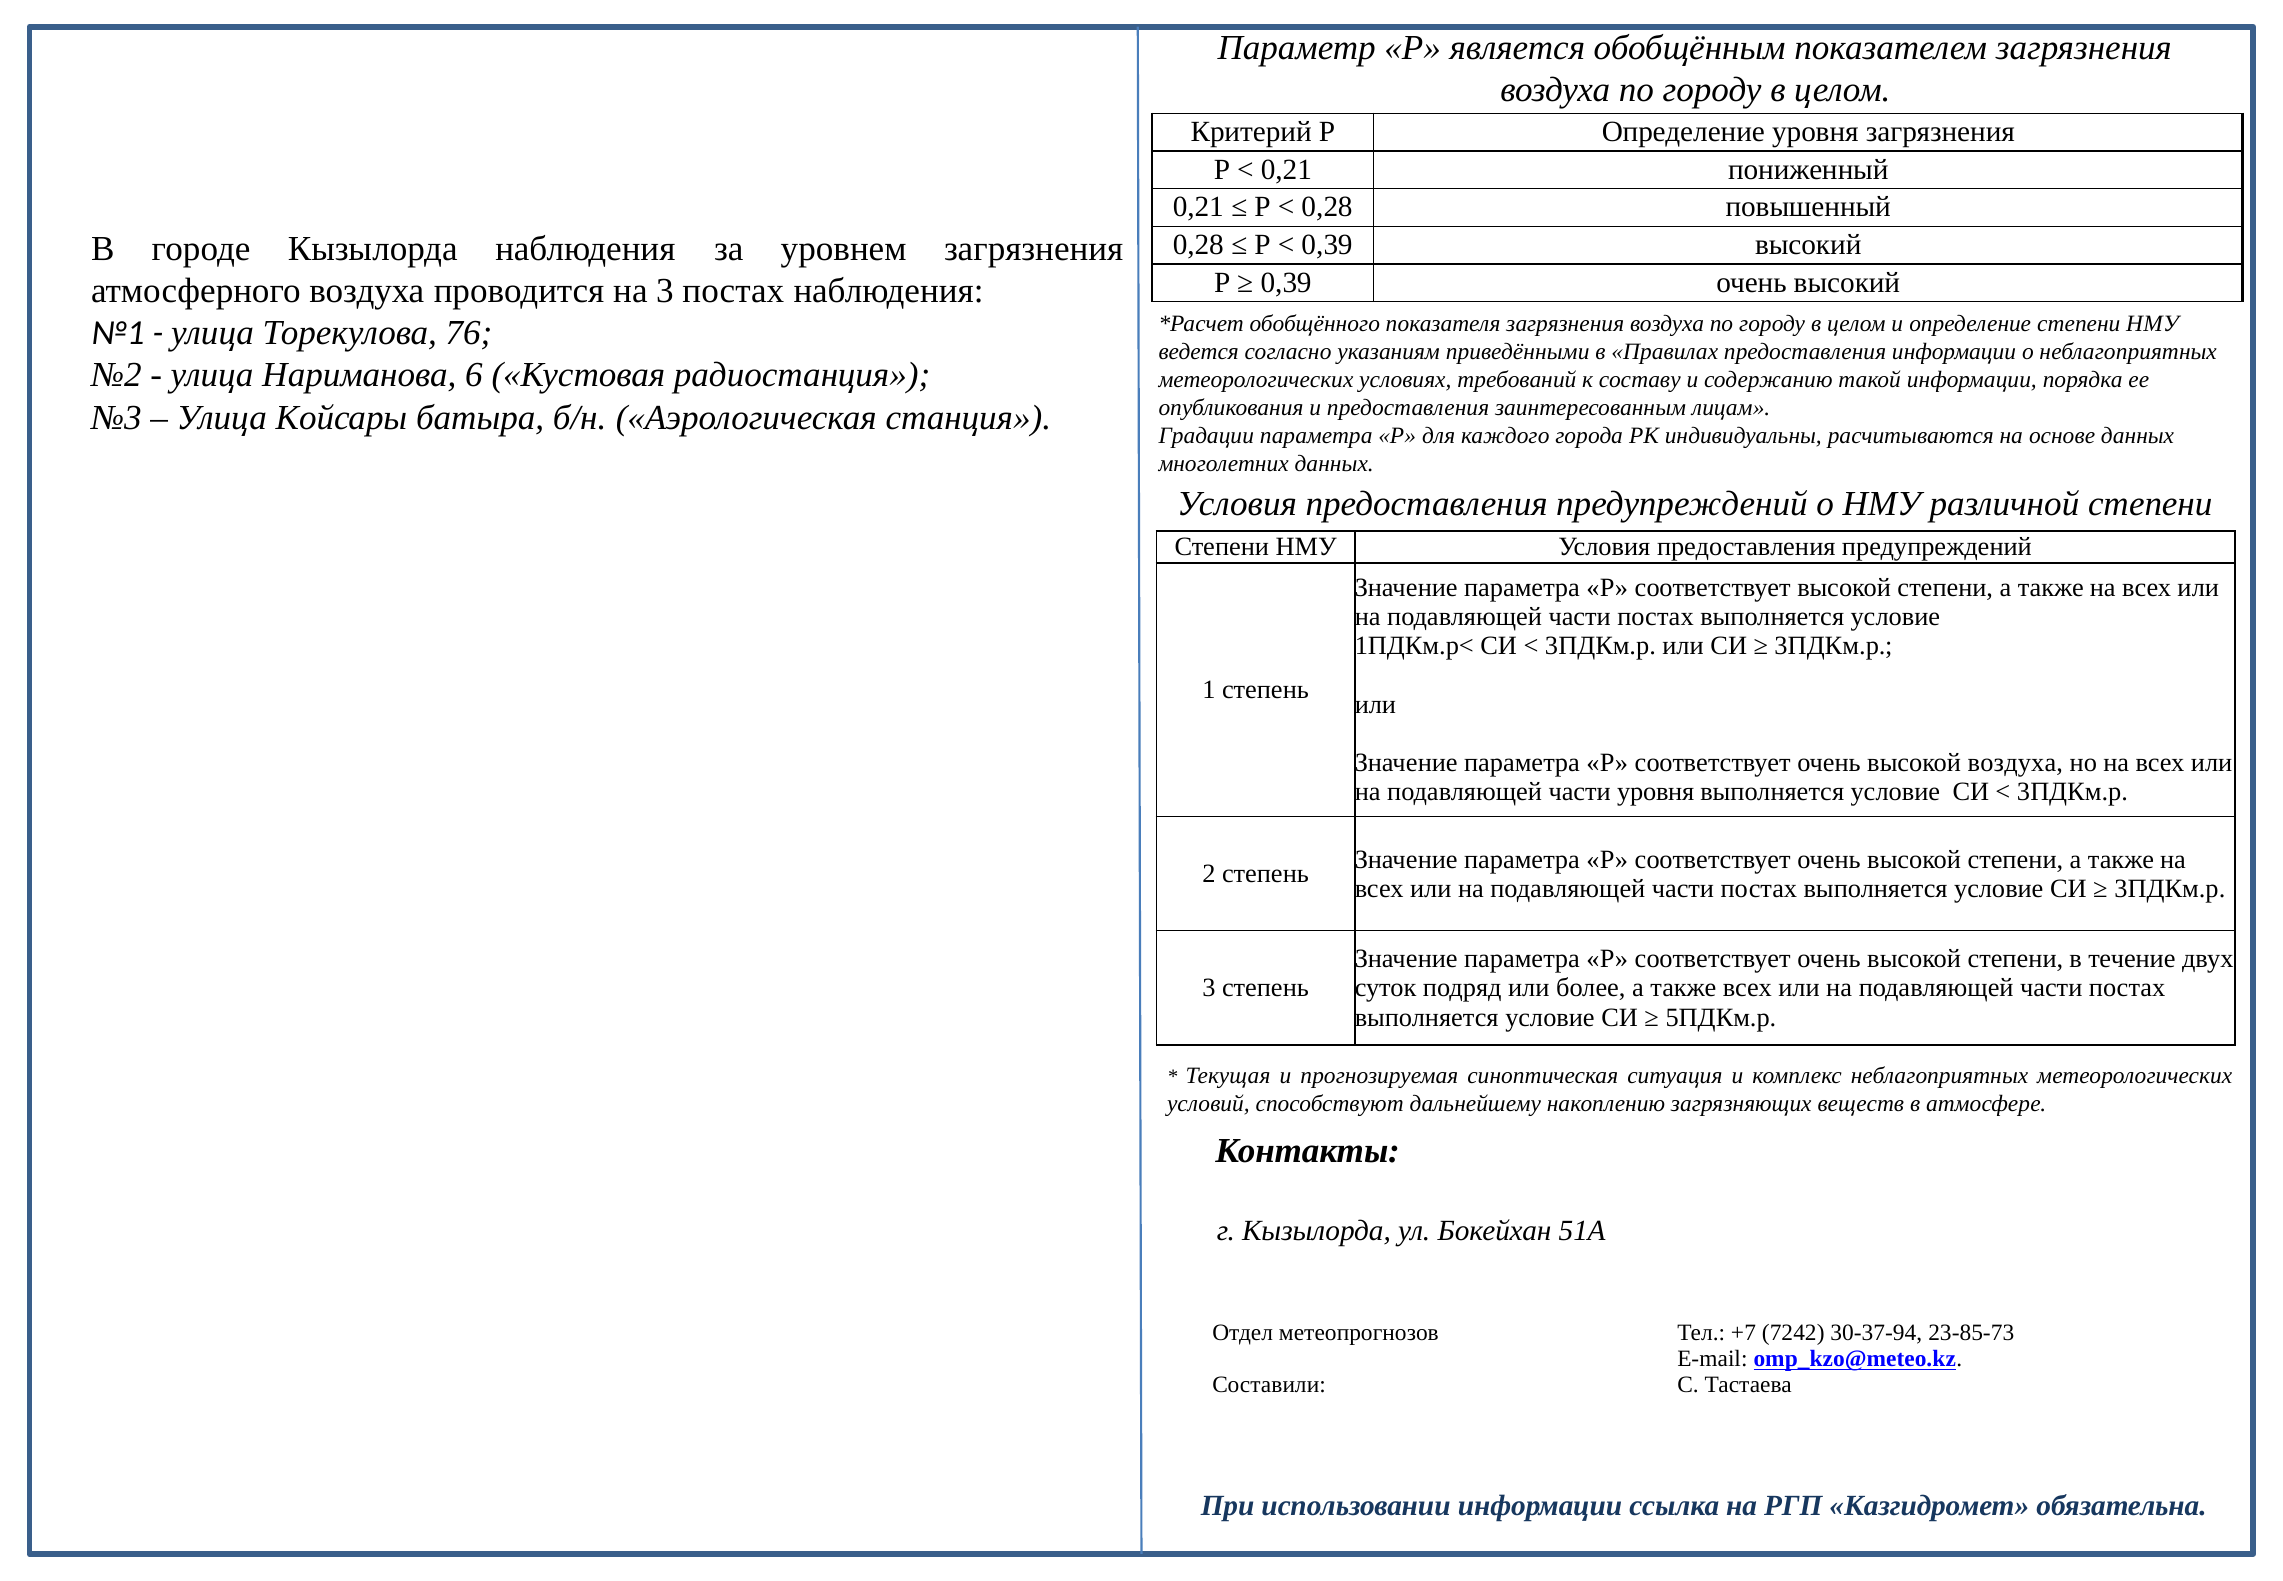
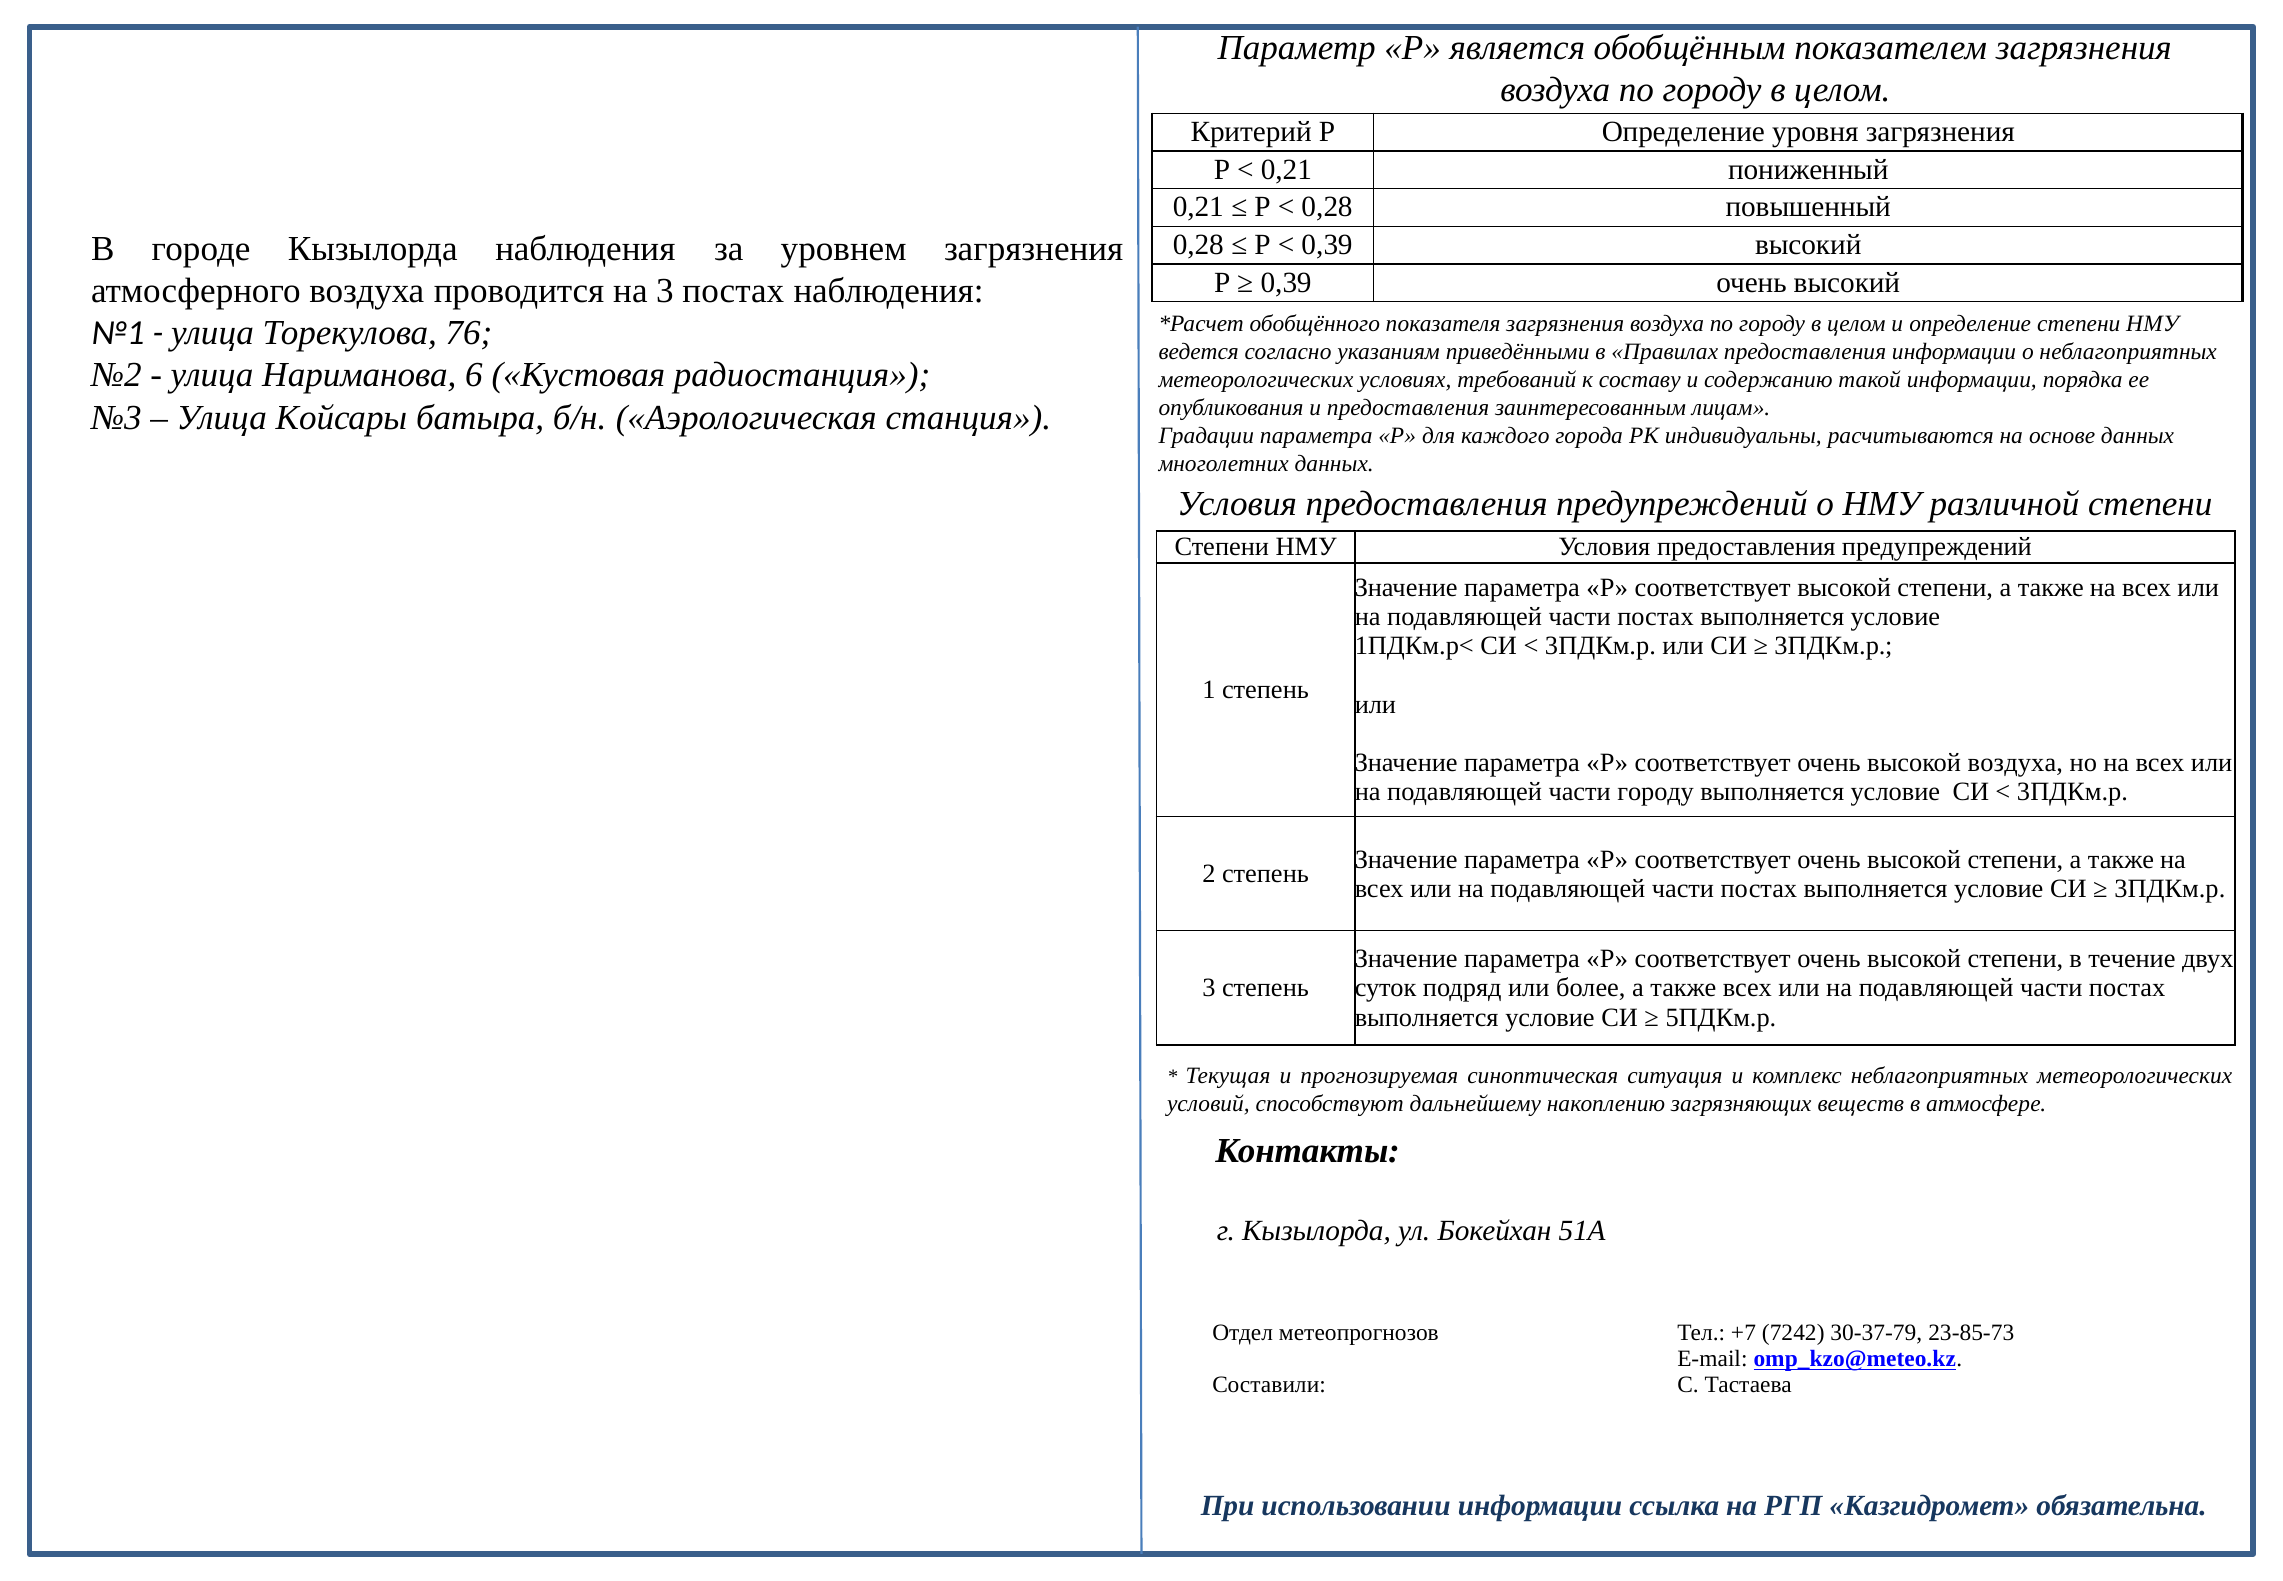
части уровня: уровня -> городу (1656, 792)
30-37-94: 30-37-94 -> 30-37-79 (1876, 1333)
